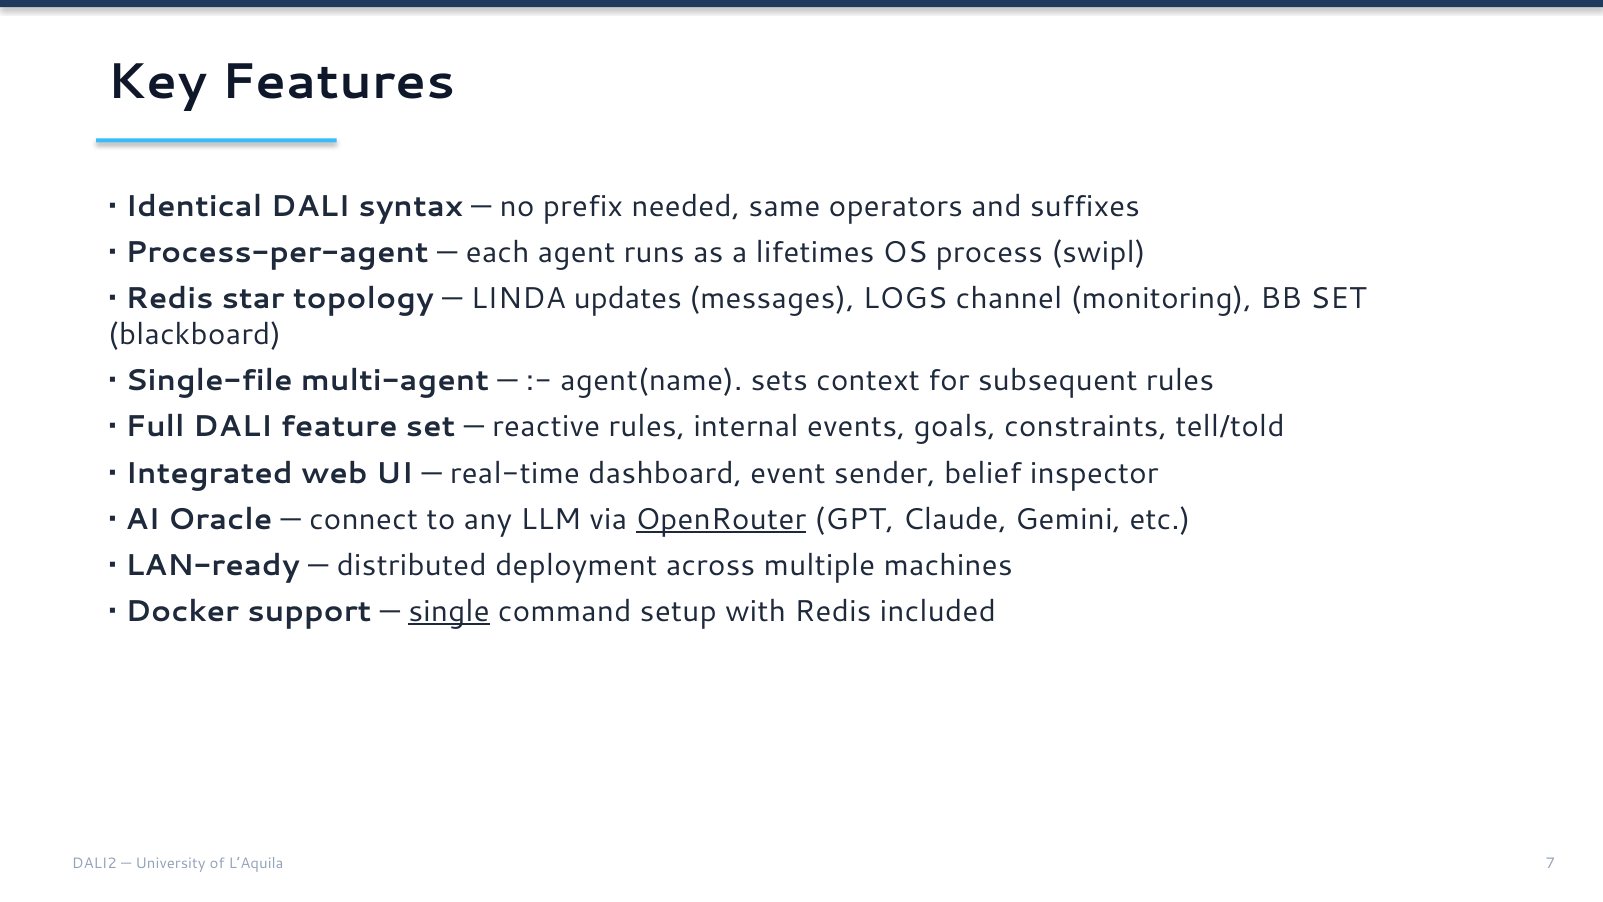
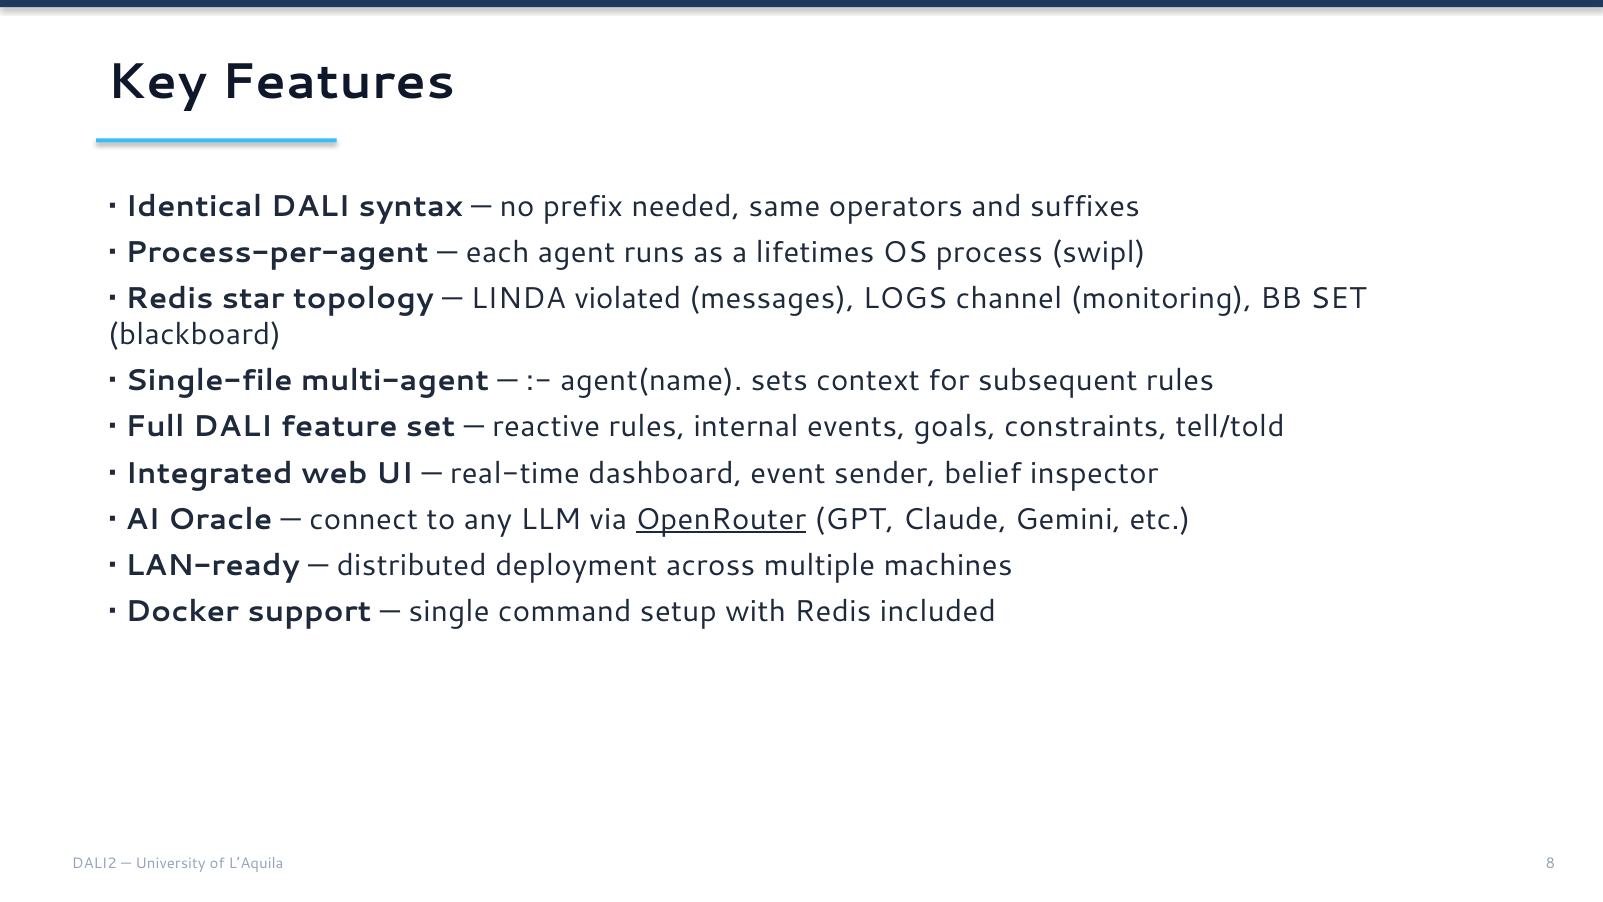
updates: updates -> violated (628, 299)
single underline: present -> none (449, 611)
7: 7 -> 8 (1550, 864)
